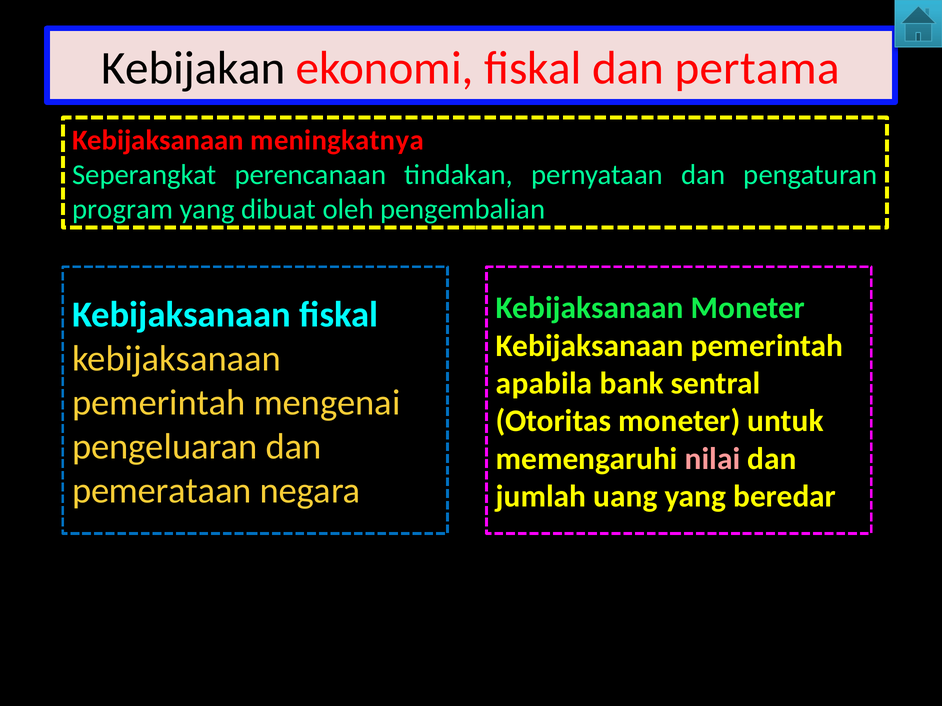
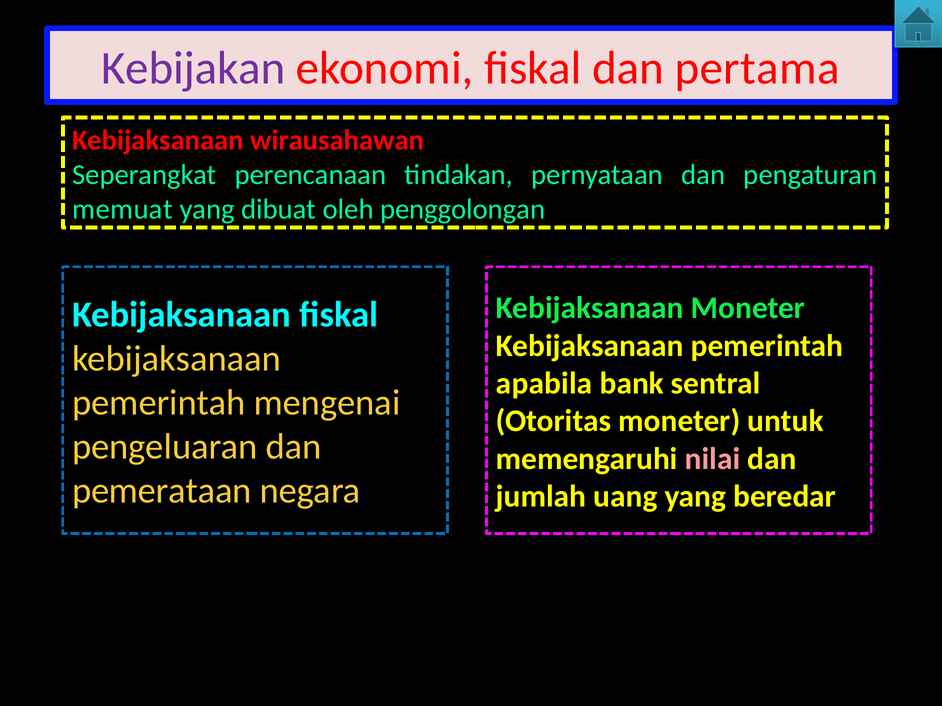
Kebijakan colour: black -> purple (193, 68)
meningkatnya: meningkatnya -> wirausahawan (337, 140)
program: program -> memuat (123, 209)
pengembalian: pengembalian -> penggolongan (463, 209)
